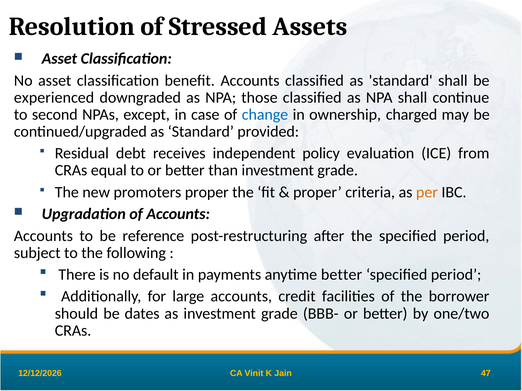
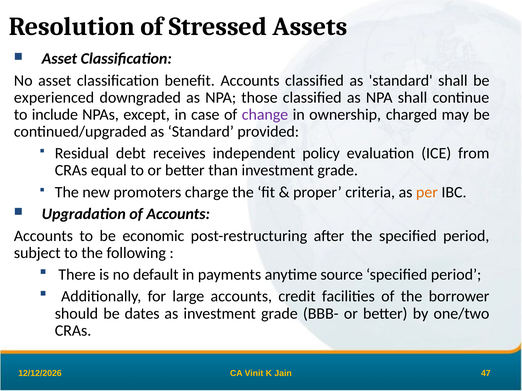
second: second -> include (55, 115)
change colour: blue -> purple (265, 115)
promoters proper: proper -> charge (207, 192)
reference: reference -> economic (153, 236)
anytime better: better -> source (342, 275)
